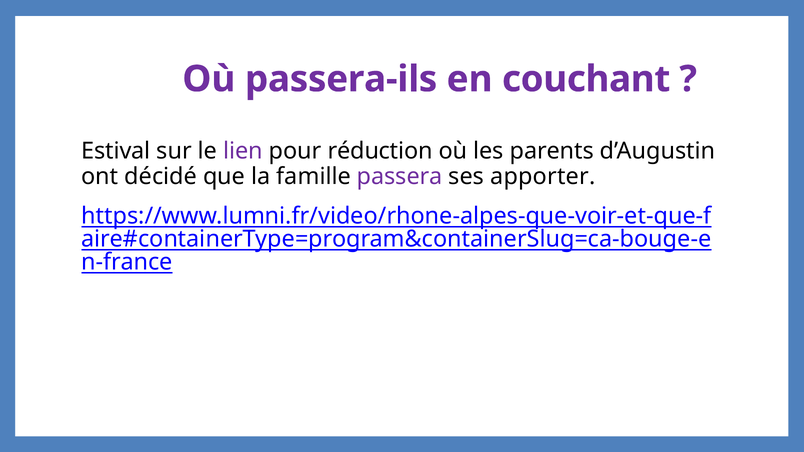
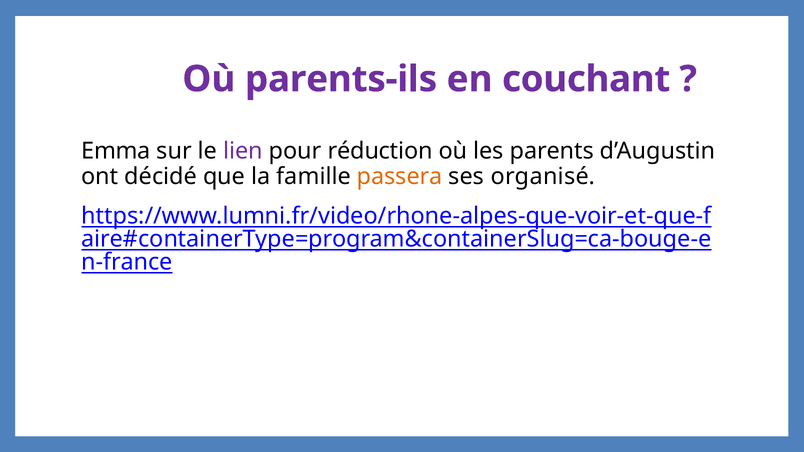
passera-ils: passera-ils -> parents-ils (341, 79)
Estival: Estival -> Emma (116, 151)
passera colour: purple -> orange (400, 176)
apporter: apporter -> organisé (543, 176)
